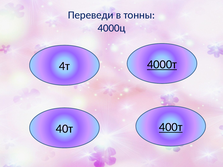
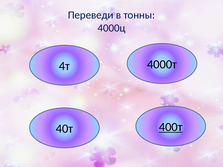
4000т underline: present -> none (162, 64)
